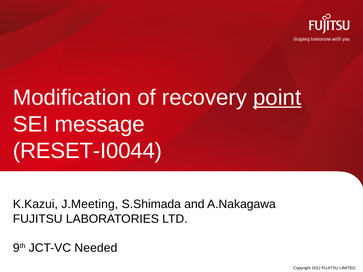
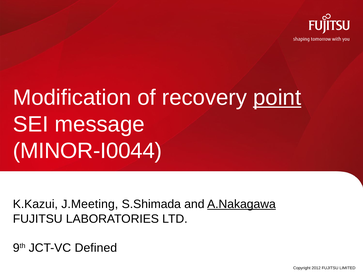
RESET-I0044: RESET-I0044 -> MINOR-I0044 (87, 151)
A.Nakagawa underline: none -> present (241, 204)
Needed: Needed -> Defined (96, 248)
